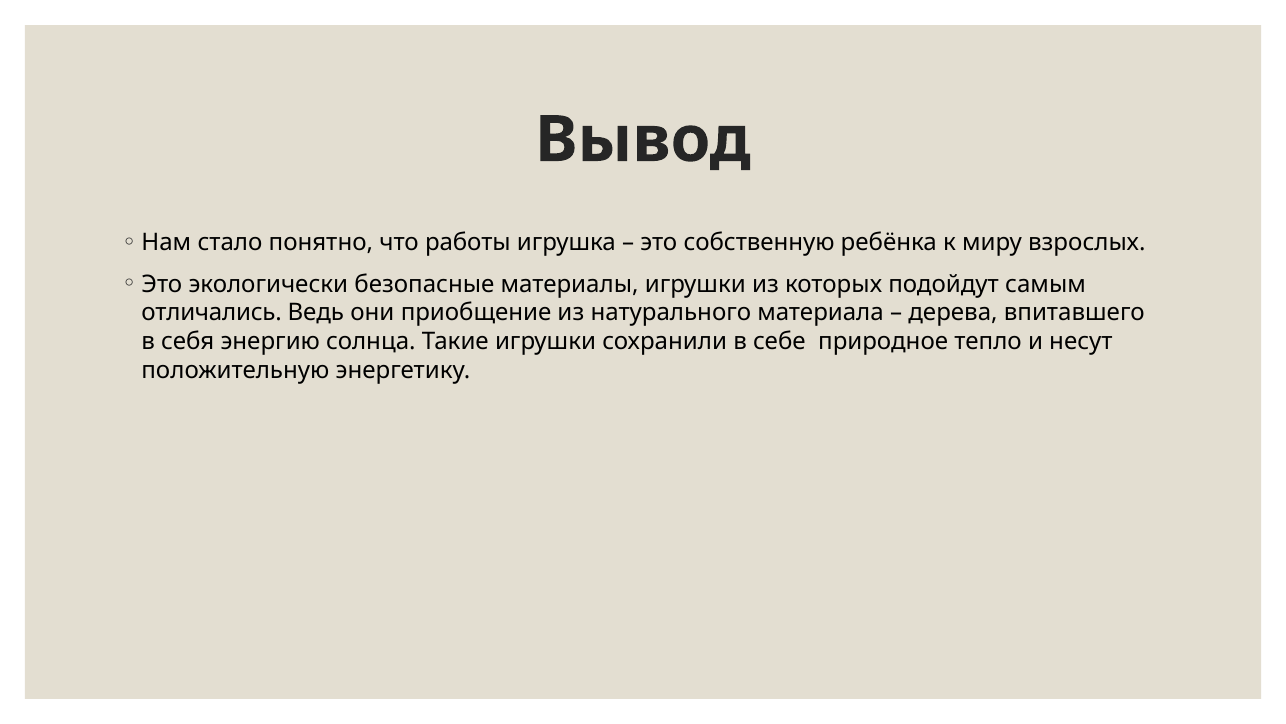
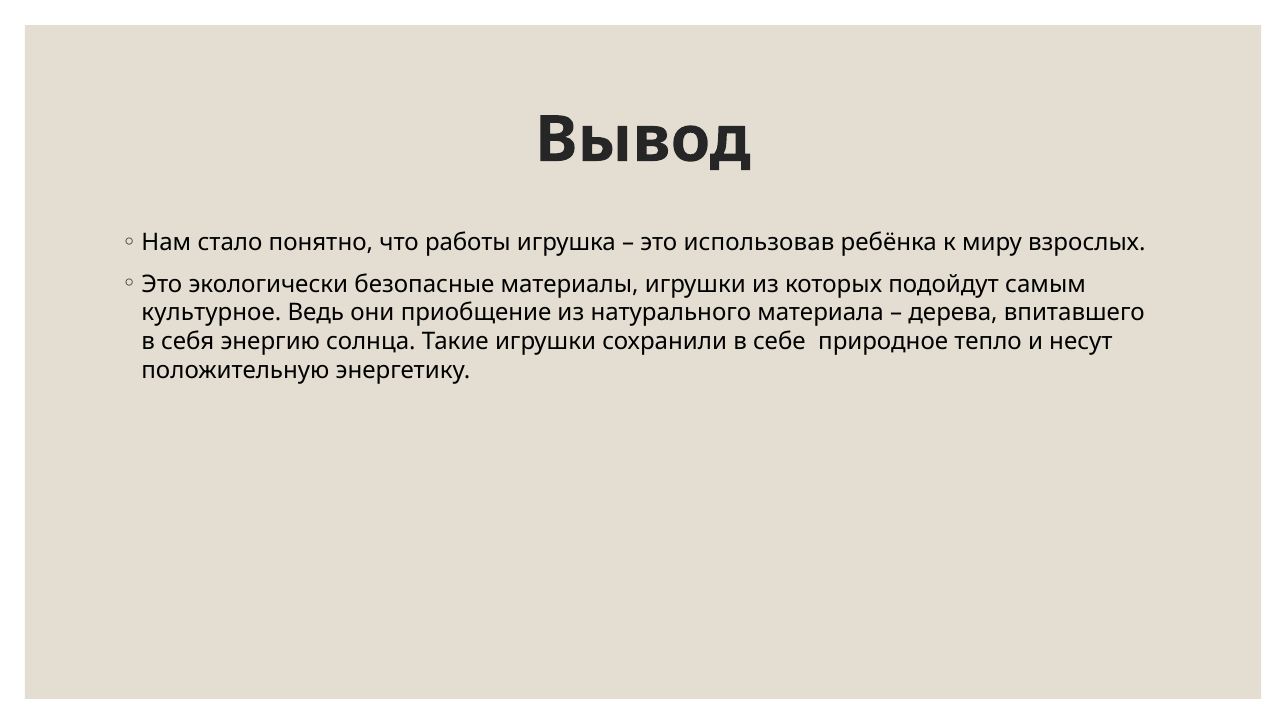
собственную: собственную -> использовав (759, 243)
отличались: отличались -> культурное (211, 313)
